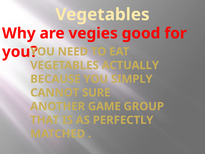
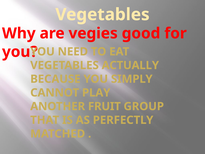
SURE: SURE -> PLAY (96, 93)
GAME: GAME -> FRUIT (104, 106)
